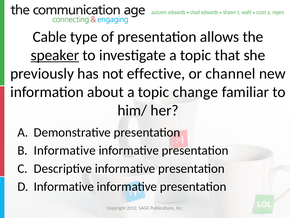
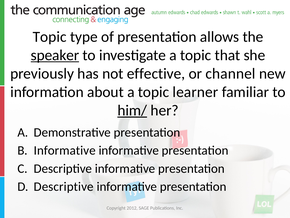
Cable: Cable -> Topic (50, 37)
change: change -> learner (195, 92)
him/ underline: none -> present (132, 110)
Informative: Informative -> Descriptive (64, 186)
